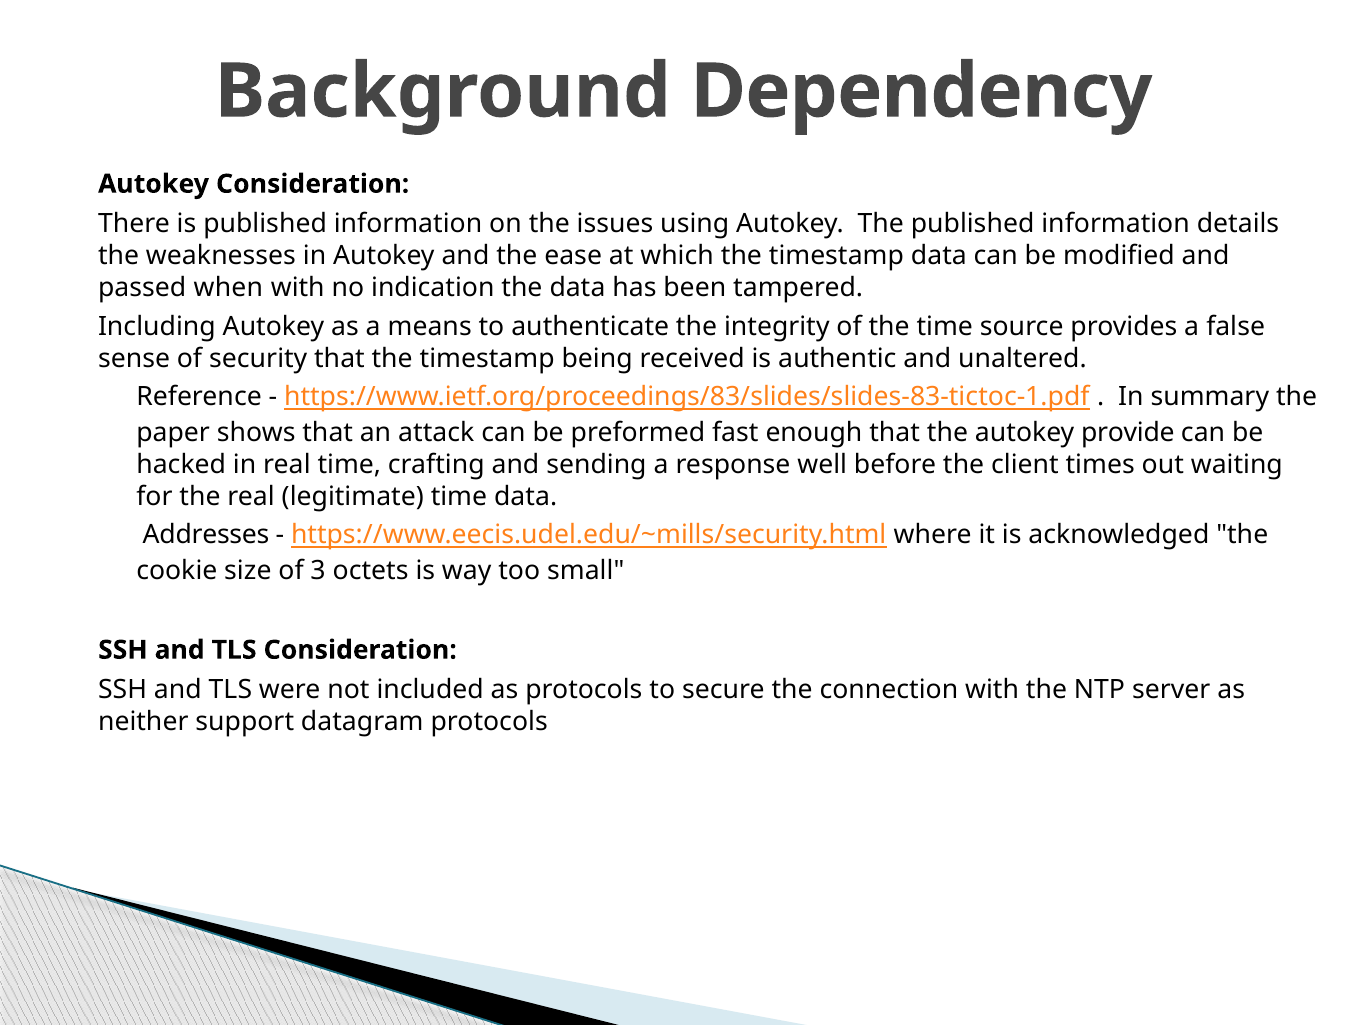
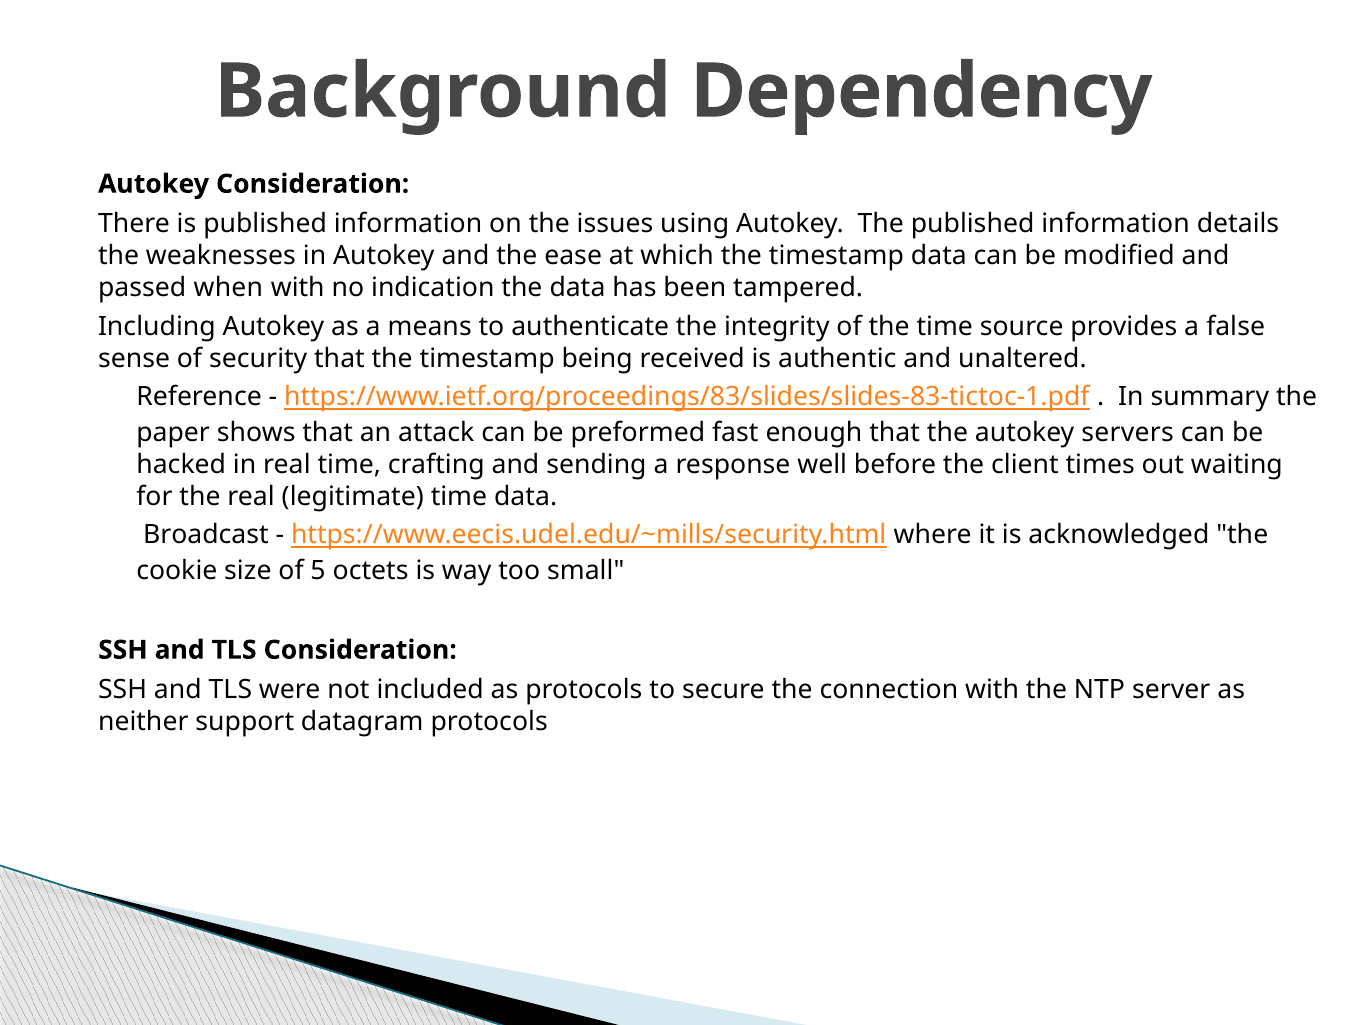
provide: provide -> servers (1128, 433)
Addresses: Addresses -> Broadcast (206, 535)
3: 3 -> 5 (318, 571)
